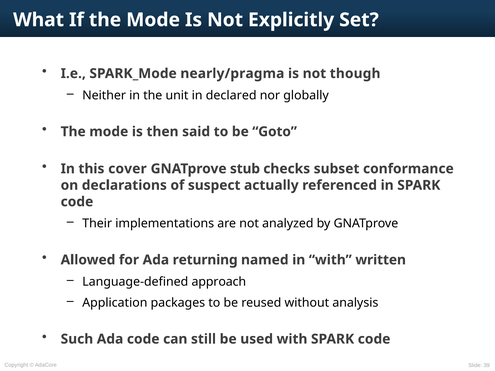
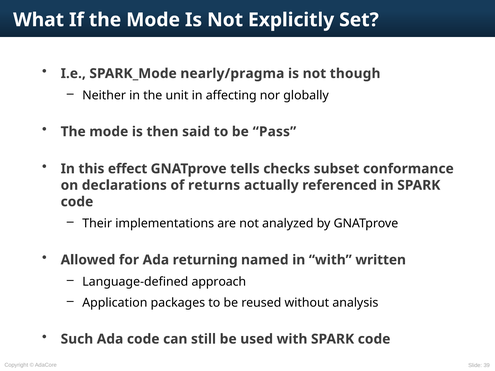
declared: declared -> affecting (231, 95)
Goto: Goto -> Pass (274, 132)
cover: cover -> effect (128, 169)
stub: stub -> tells (245, 169)
suspect: suspect -> returns (214, 185)
